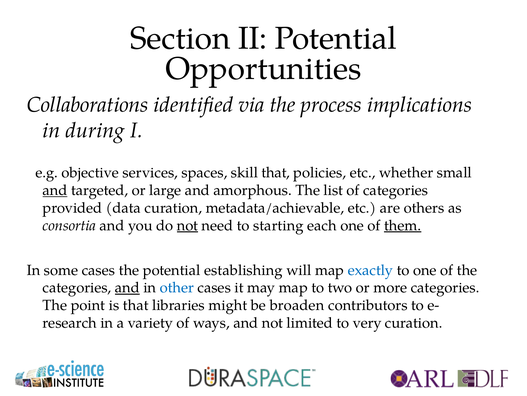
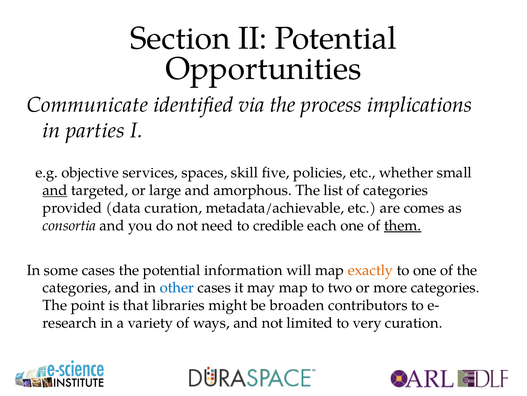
Collaborations: Collaborations -> Communicate (87, 105)
during: during -> parties (95, 130)
skill that: that -> five (276, 172)
others: others -> comes (424, 208)
not underline: present -> none (187, 225)
starting: starting -> credible (278, 225)
establishing: establishing -> information (243, 270)
exactly colour: blue -> orange (370, 270)
and underline: present -> none (127, 287)
